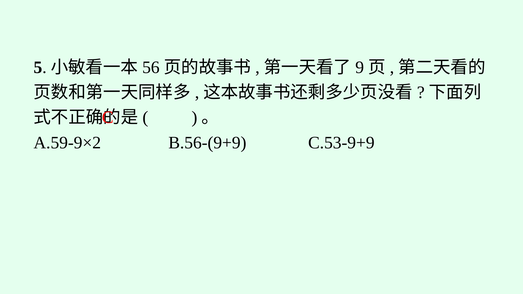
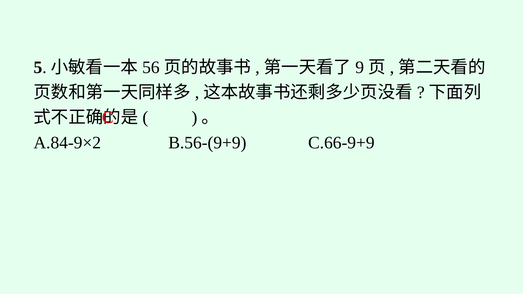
A.59-9×2: A.59-9×2 -> A.84-9×2 (67, 143)
C.53-9+9: C.53-9+9 -> C.66-9+9 (341, 143)
